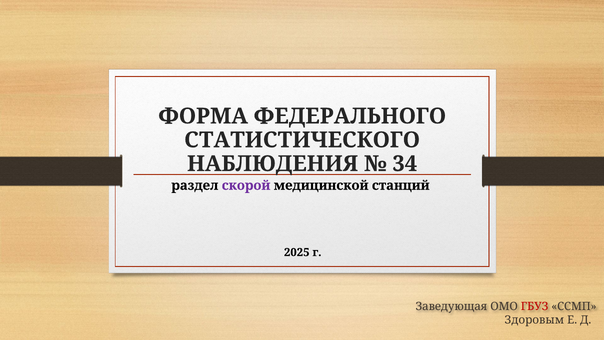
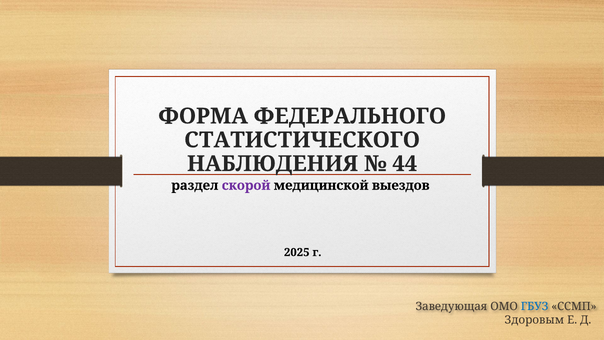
34: 34 -> 44 (405, 164)
станций: станций -> выездов (401, 185)
ГБУЗ colour: red -> blue (535, 306)
